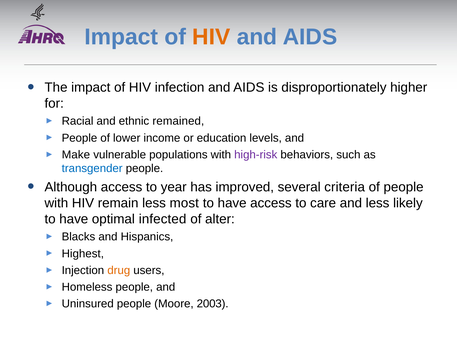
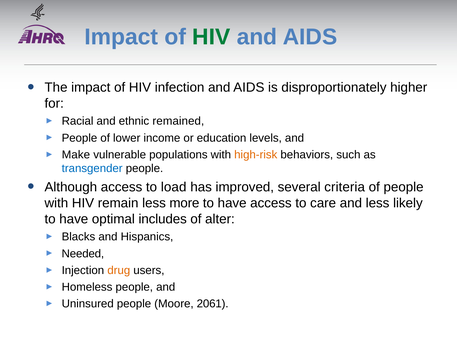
HIV colour: orange -> green (211, 37)
high-risk colour: purple -> orange (256, 155)
year: year -> load (174, 187)
most: most -> more (184, 203)
infected: infected -> includes (163, 219)
Highest: Highest -> Needed (83, 253)
2003: 2003 -> 2061 (213, 304)
